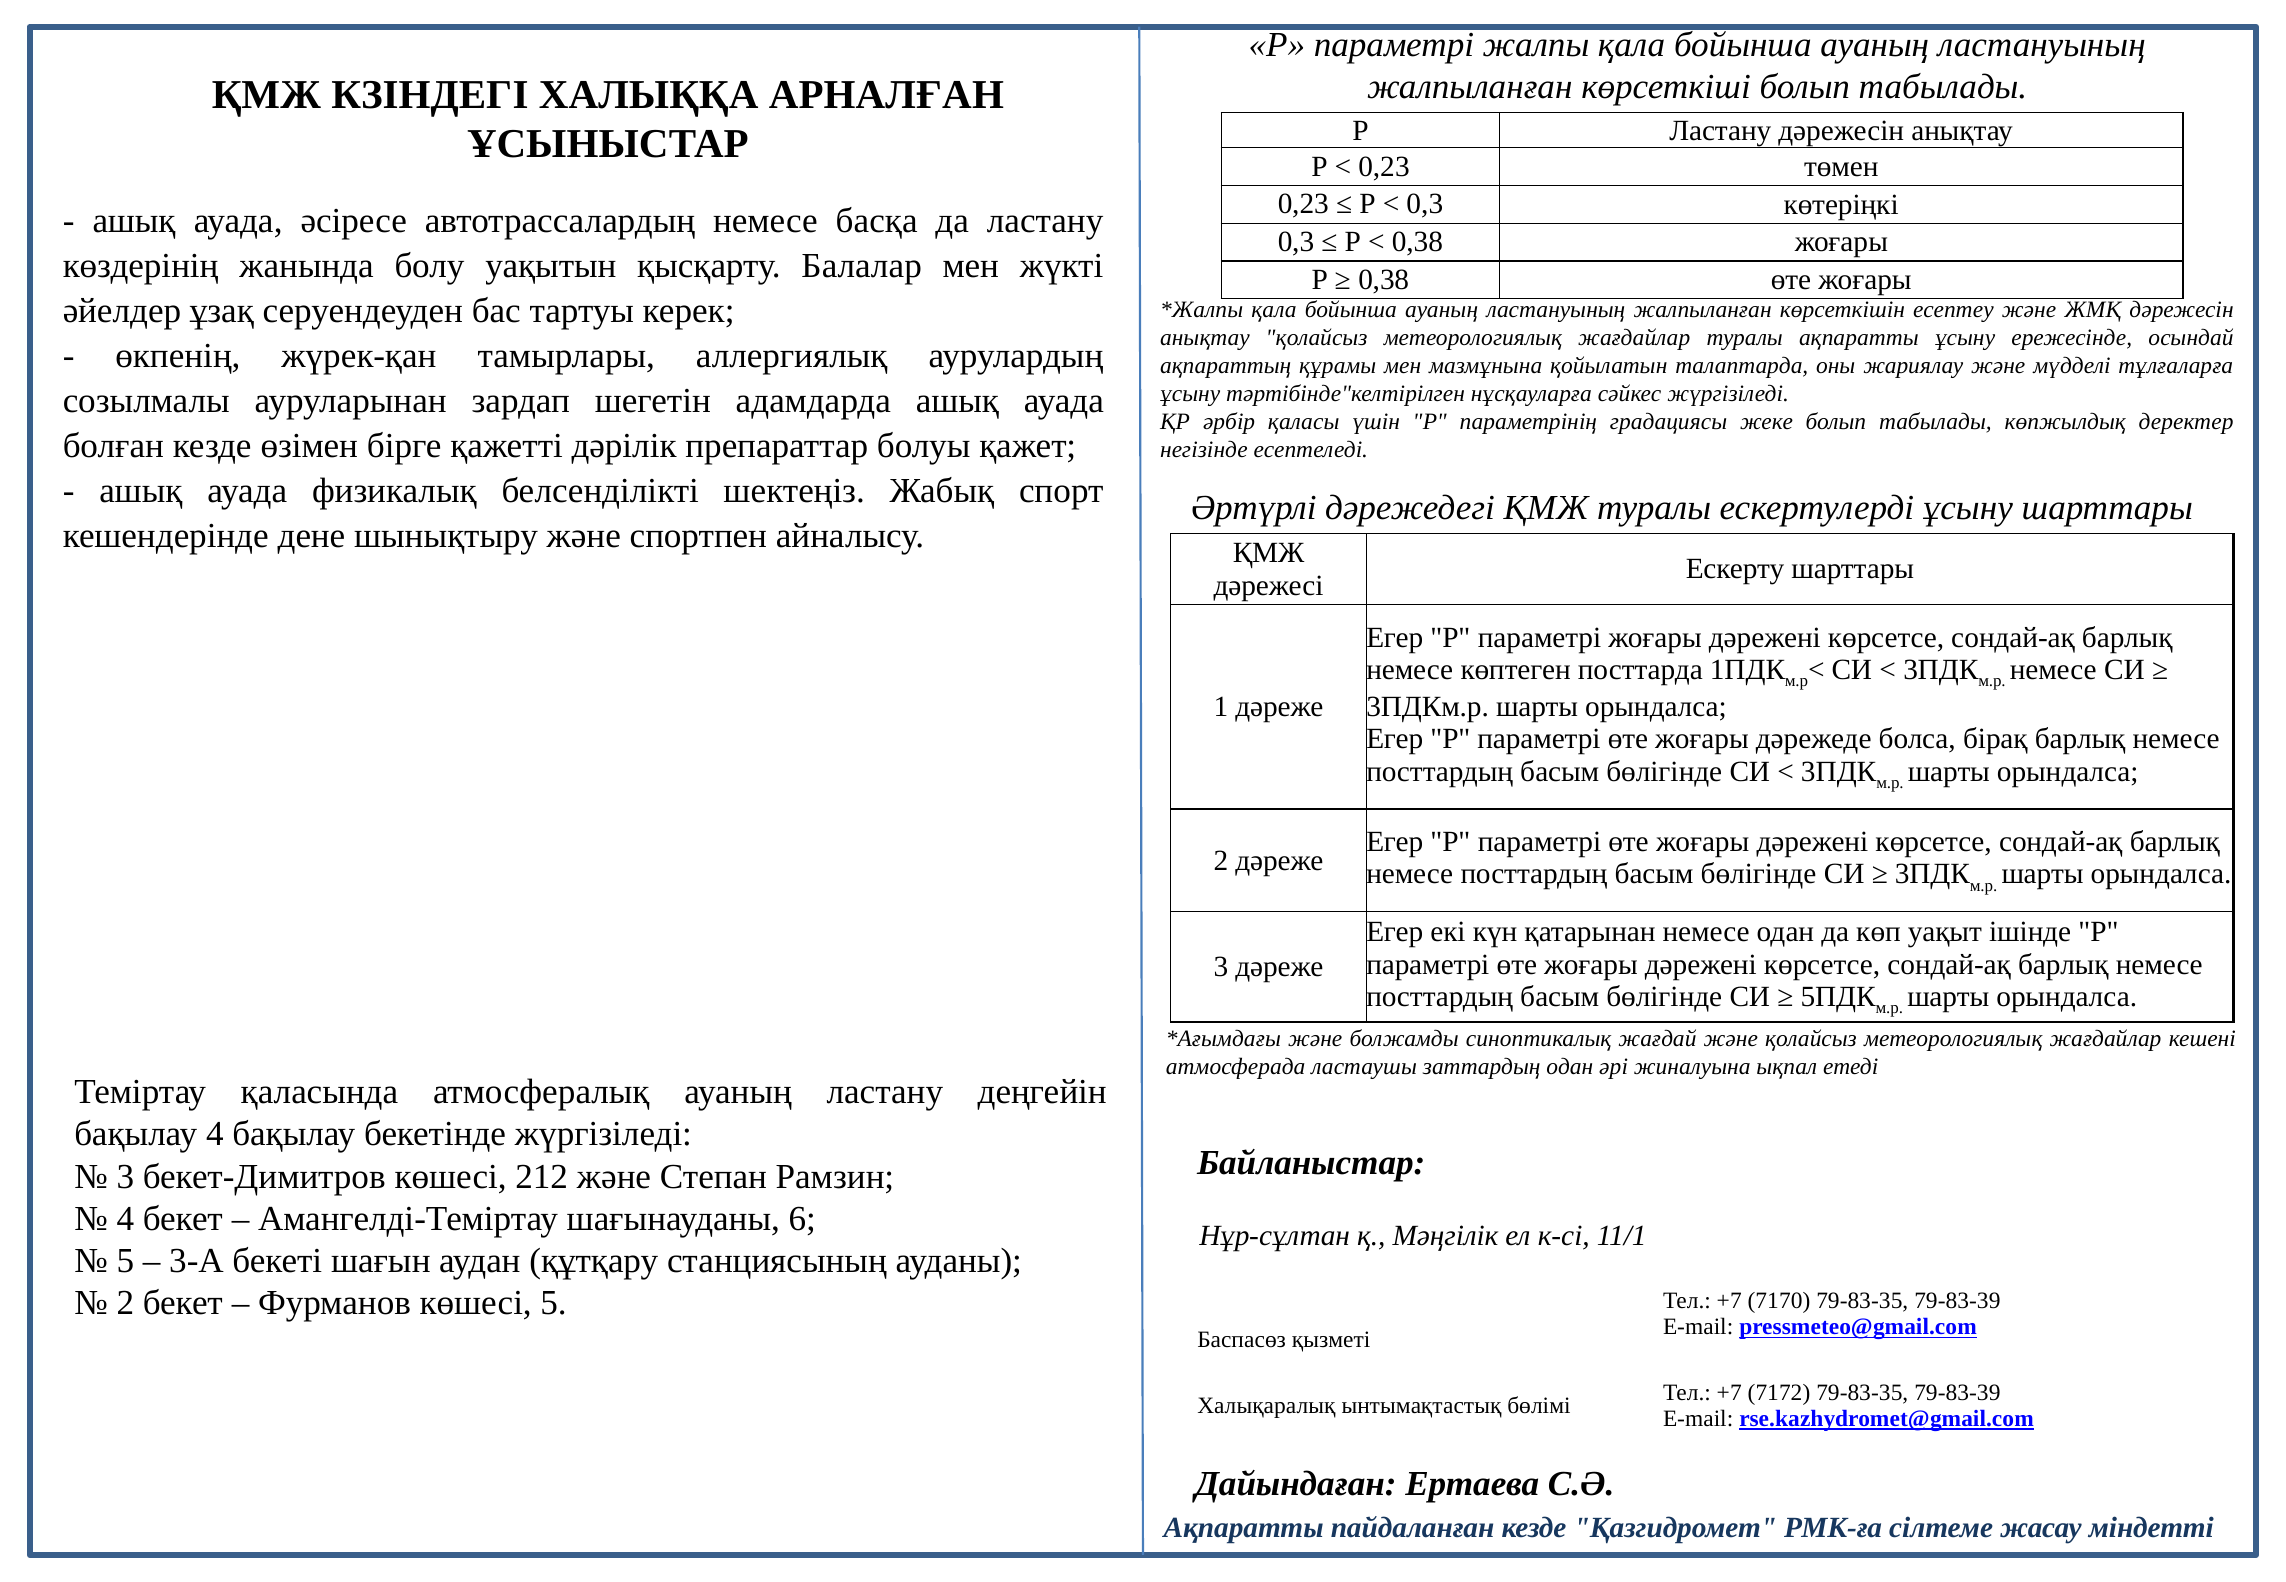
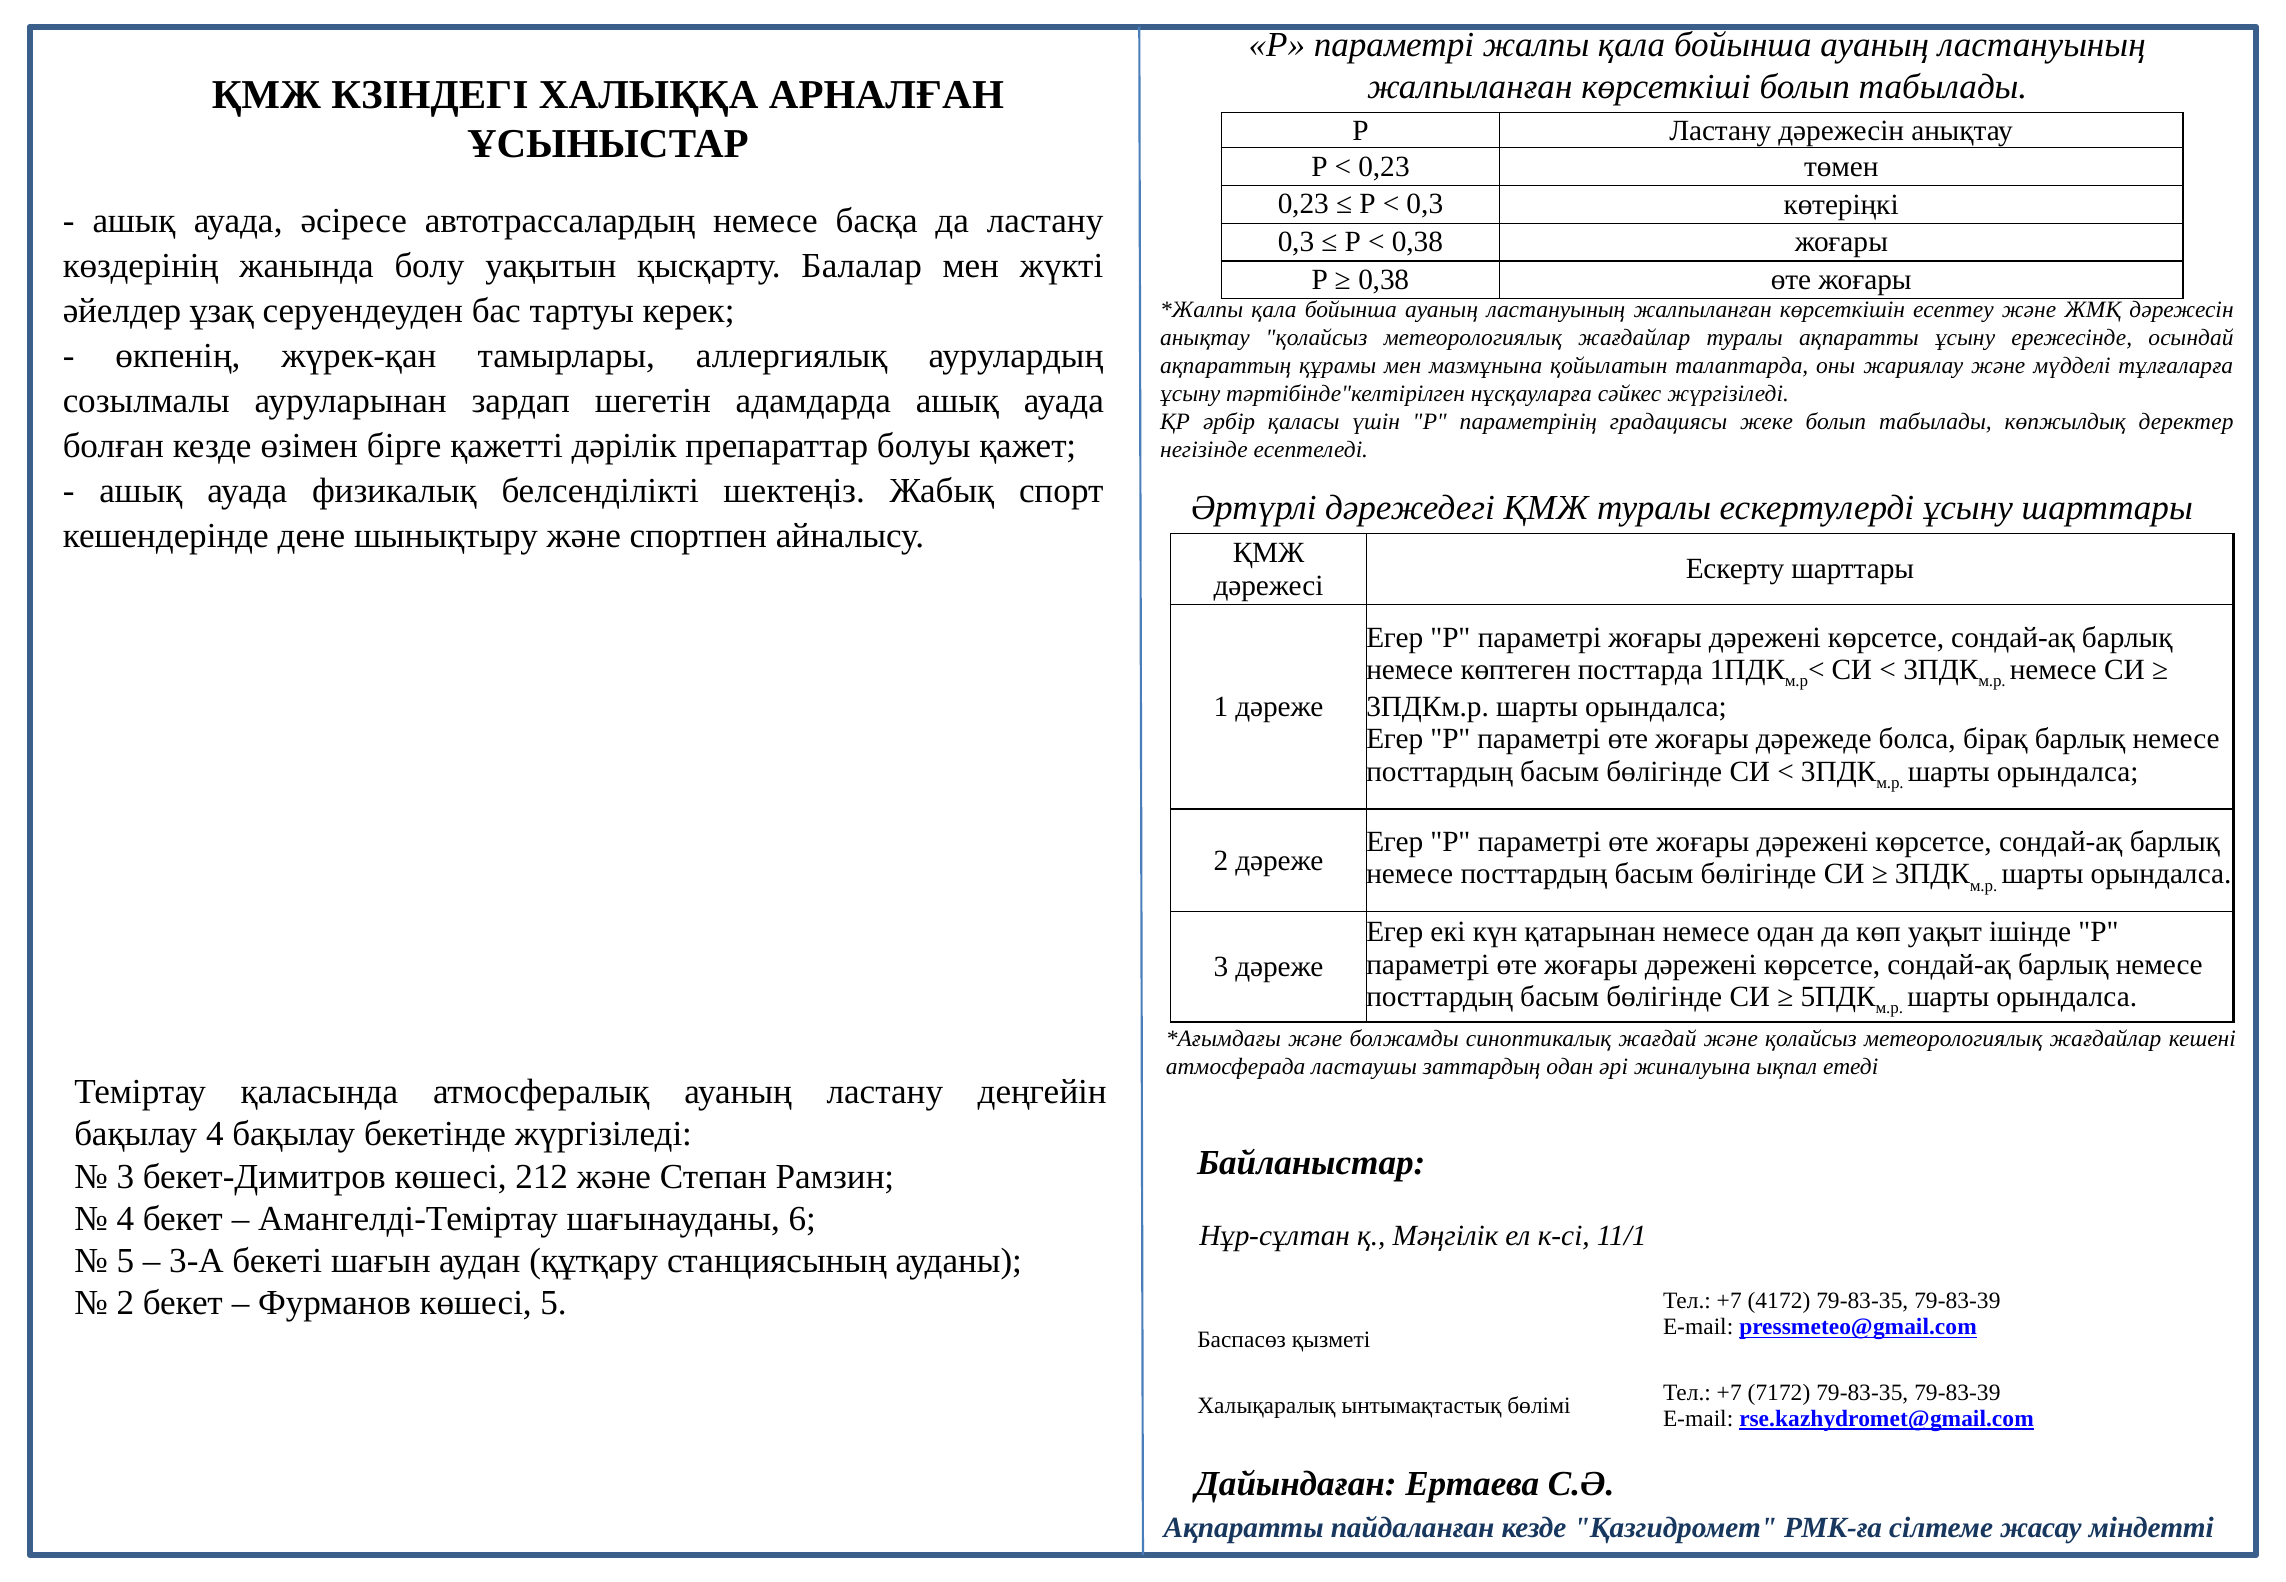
7170: 7170 -> 4172 (1779, 1302)
